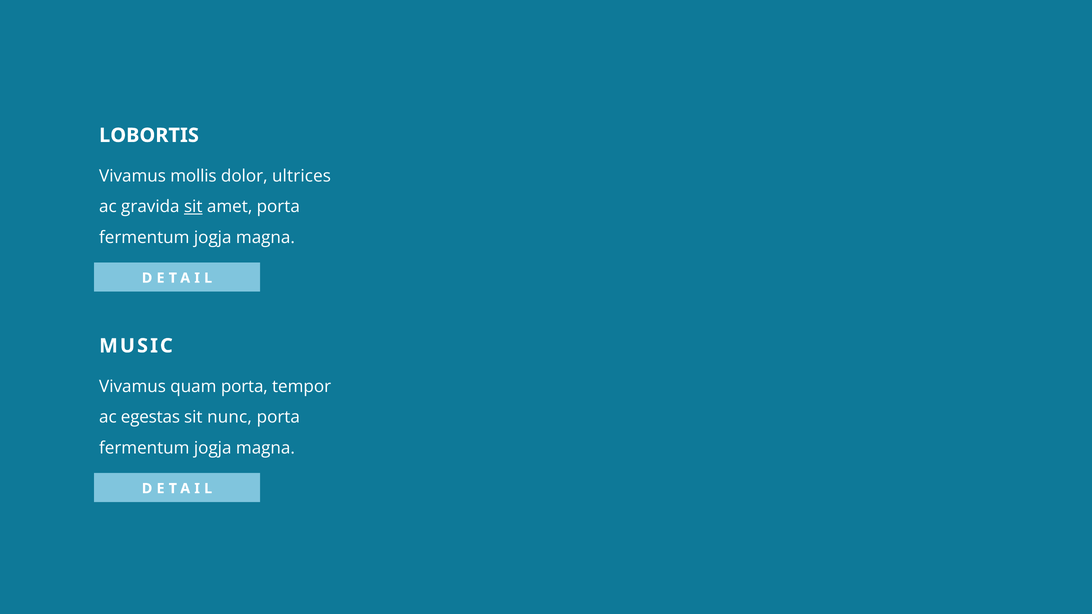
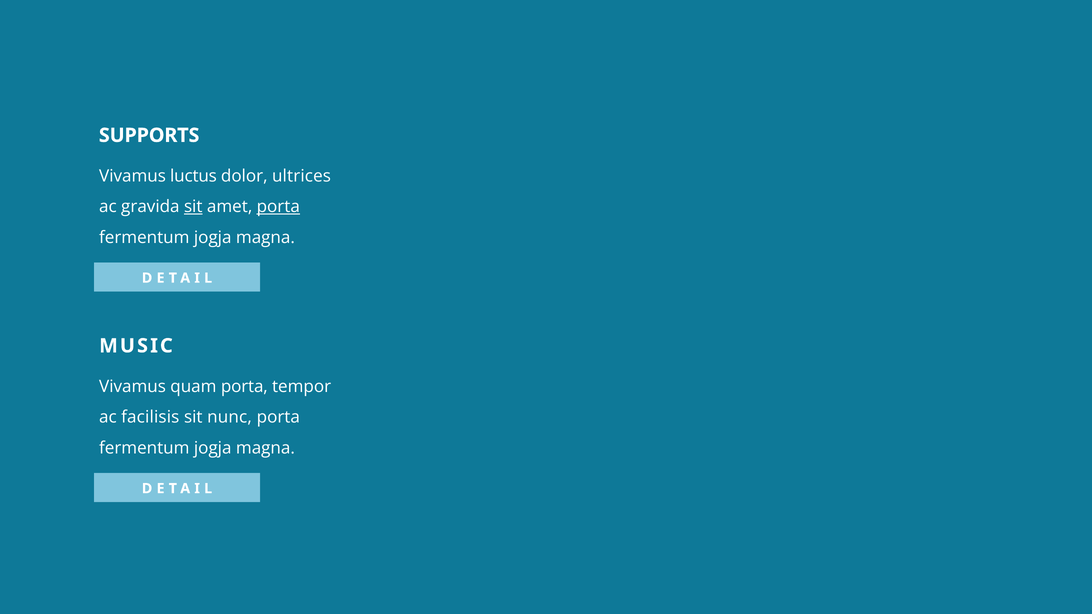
LOBORTIS: LOBORTIS -> SUPPORTS (149, 135)
mollis: mollis -> luctus (193, 176)
porta underline: none -> present (278, 207)
egestas: egestas -> facilisis (150, 417)
